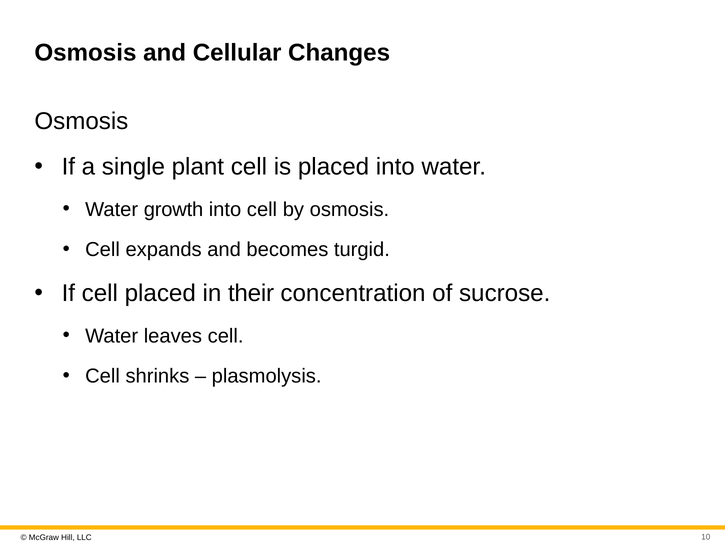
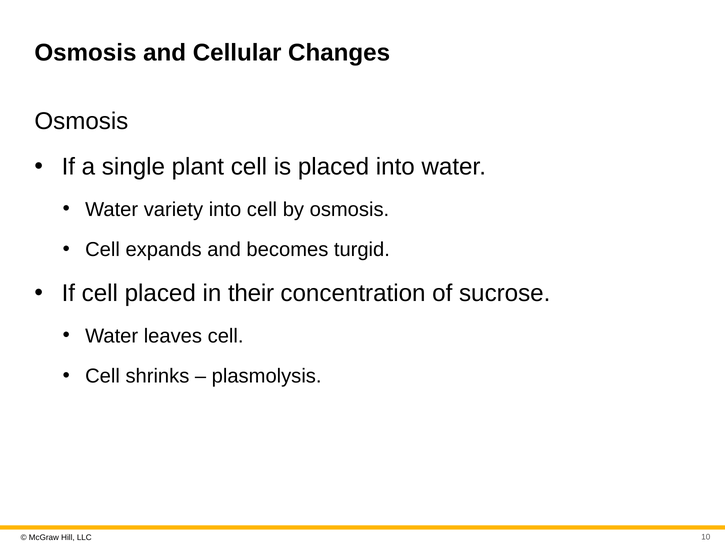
growth: growth -> variety (173, 209)
